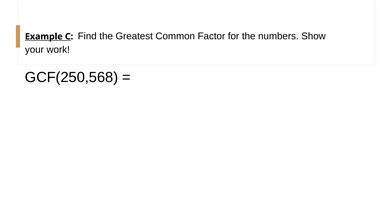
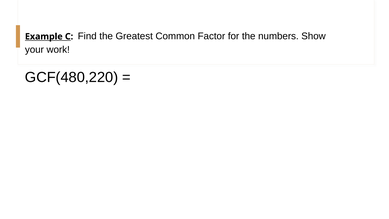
GCF(250,568: GCF(250,568 -> GCF(480,220 (72, 77)
